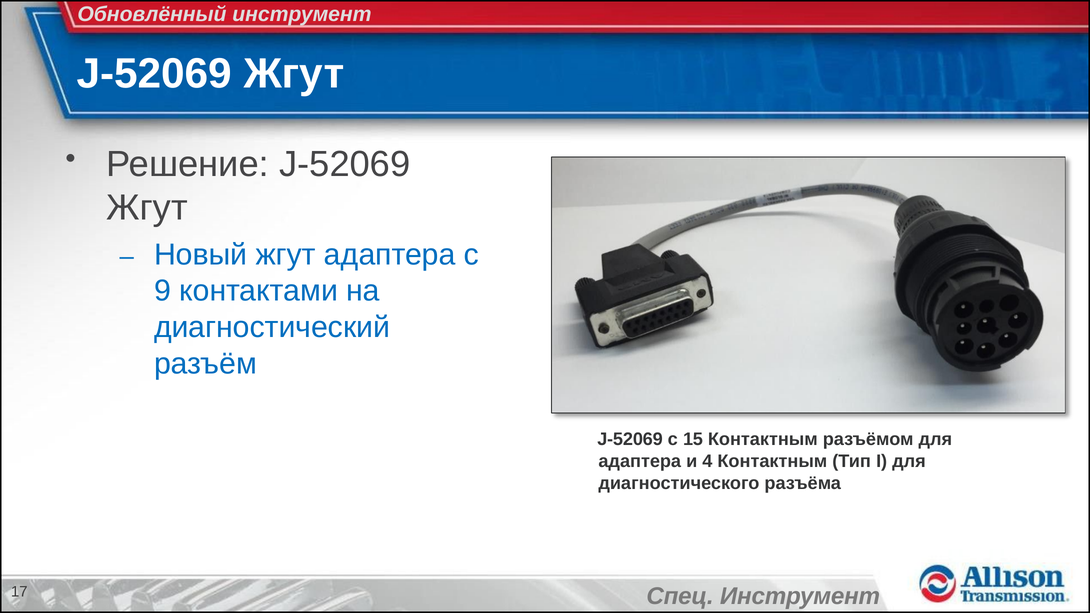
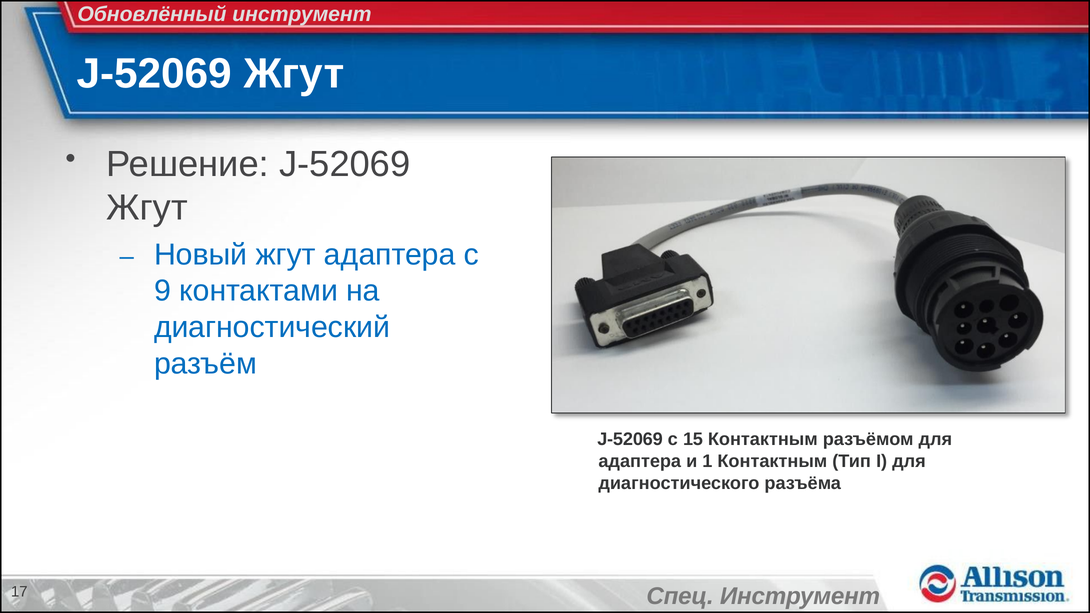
4: 4 -> 1 (707, 461)
